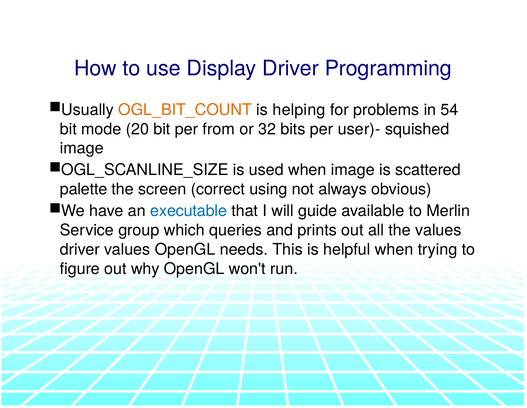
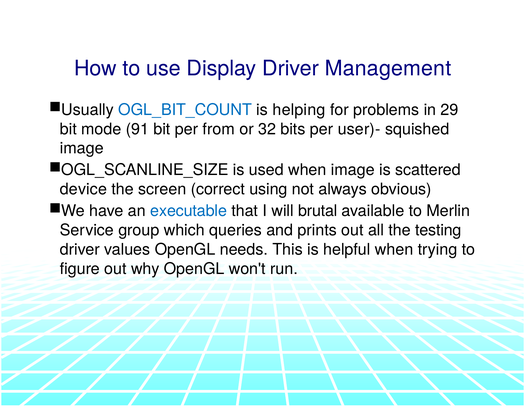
Programming: Programming -> Management (388, 68)
OGL_BIT_COUNT colour: orange -> blue (185, 110)
54: 54 -> 29 (450, 110)
20: 20 -> 91 (137, 129)
palette: palette -> device (83, 189)
guide: guide -> brutal (318, 211)
the values: values -> testing (438, 230)
